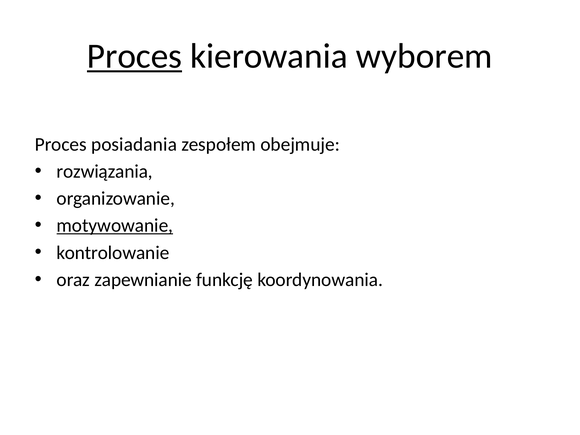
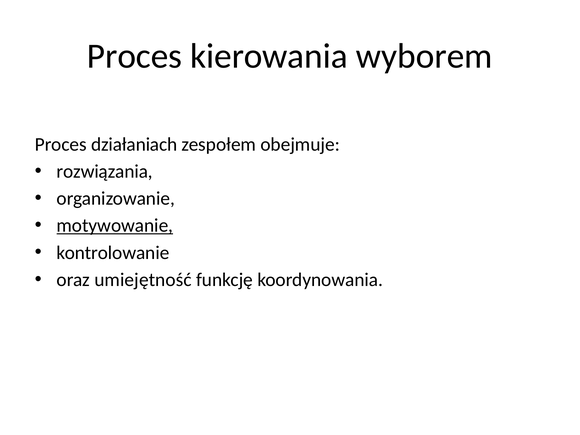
Proces underline: present -> none (135, 56)
posiadania: posiadania -> działaniach (134, 144)
zapewnianie: zapewnianie -> umiejętność (143, 280)
